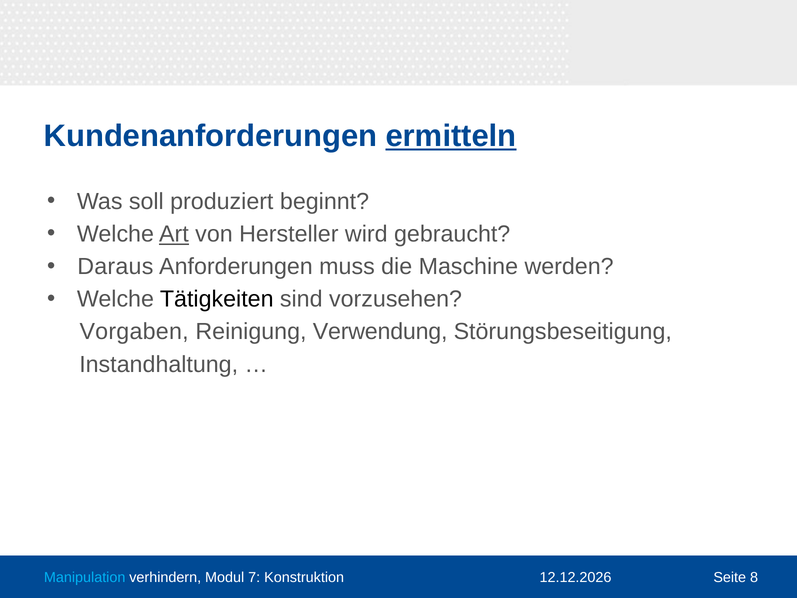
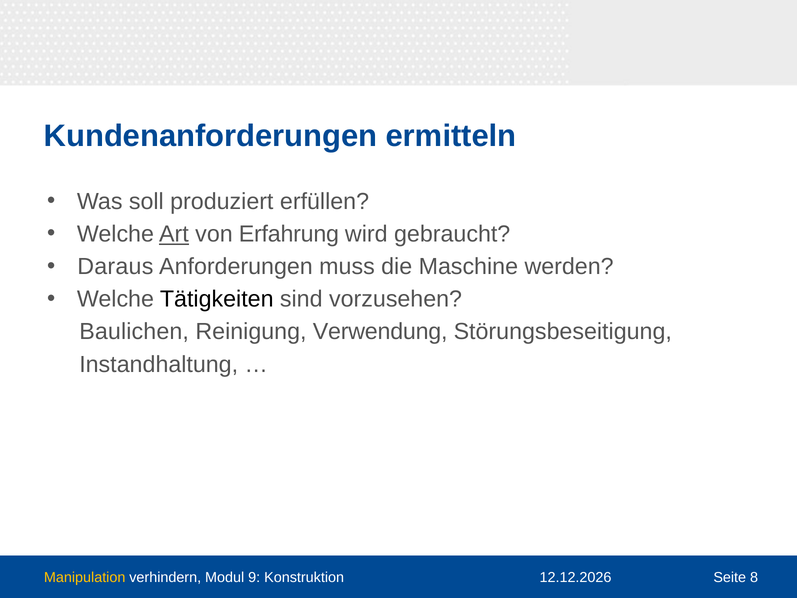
ermitteln underline: present -> none (451, 136)
beginnt: beginnt -> erfüllen (325, 201)
Hersteller: Hersteller -> Erfahrung (289, 234)
Vorgaben: Vorgaben -> Baulichen (134, 332)
Manipulation colour: light blue -> yellow (85, 577)
7: 7 -> 9 (254, 577)
